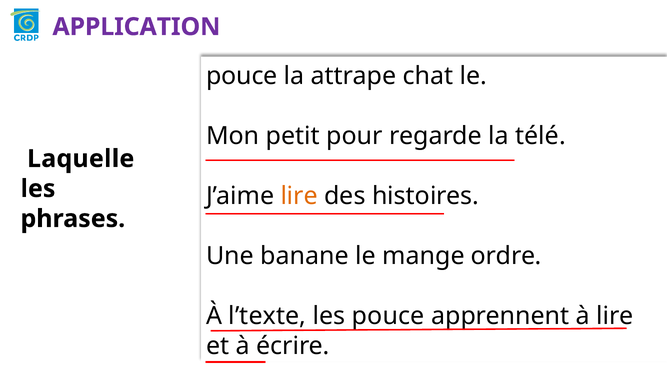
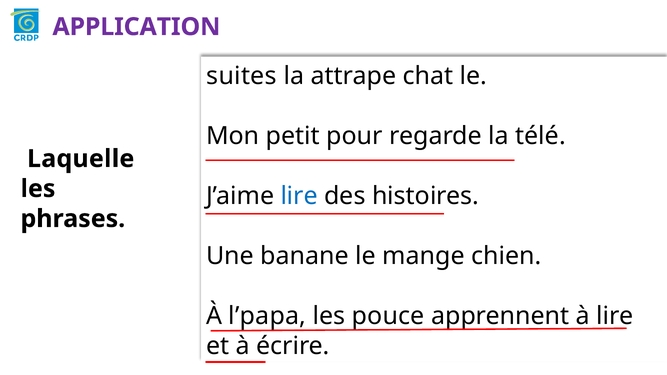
pouce: pouce -> suites (242, 76)
lire colour: orange -> blue (299, 196)
ordre: ordre -> chien (506, 256)
l’texte: l’texte -> l’papa (267, 316)
